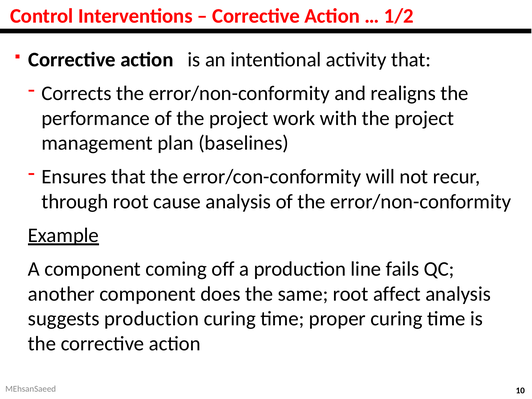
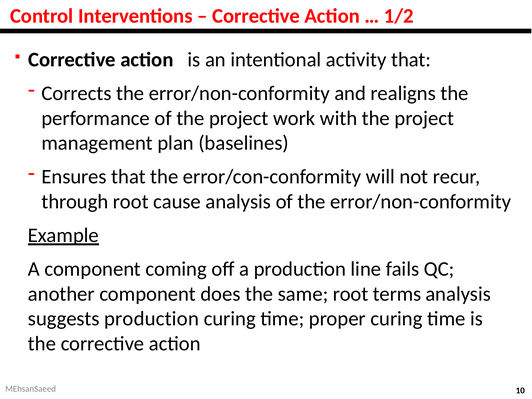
affect: affect -> terms (397, 294)
